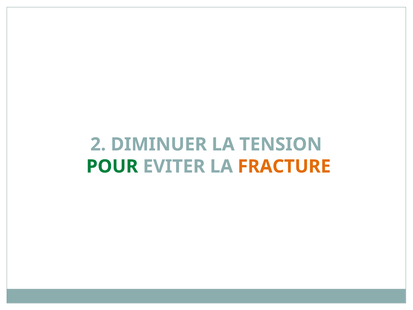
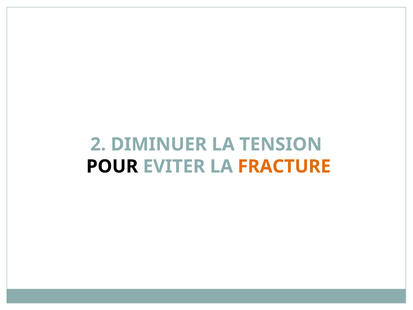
POUR colour: green -> black (112, 166)
